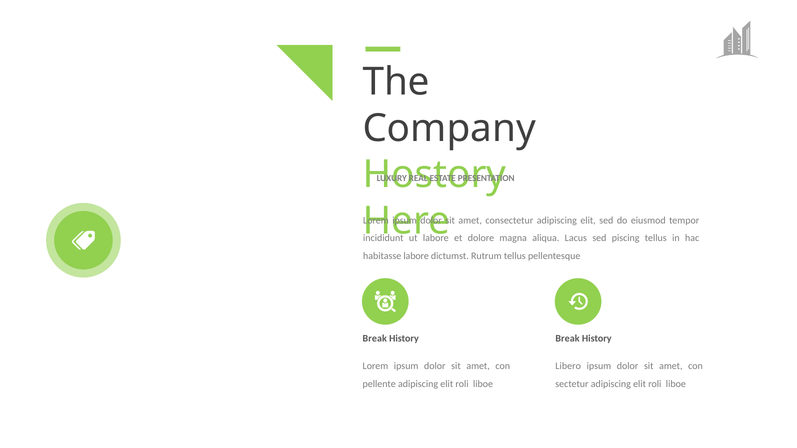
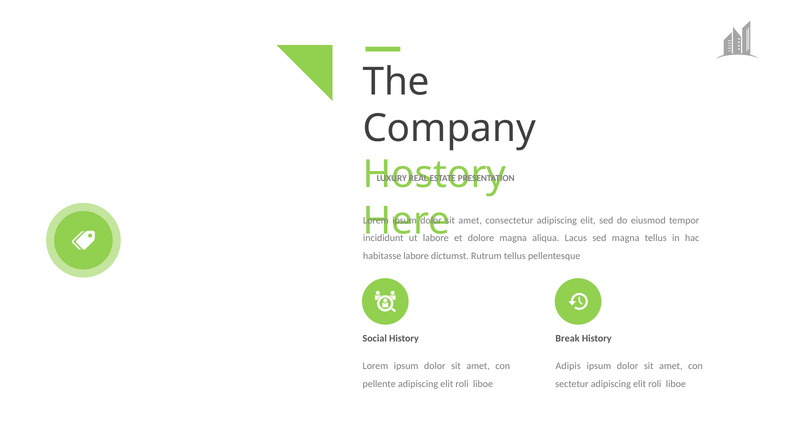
sed piscing: piscing -> magna (626, 238)
Break: Break -> Social (375, 339)
Libero: Libero -> Adipis (568, 366)
